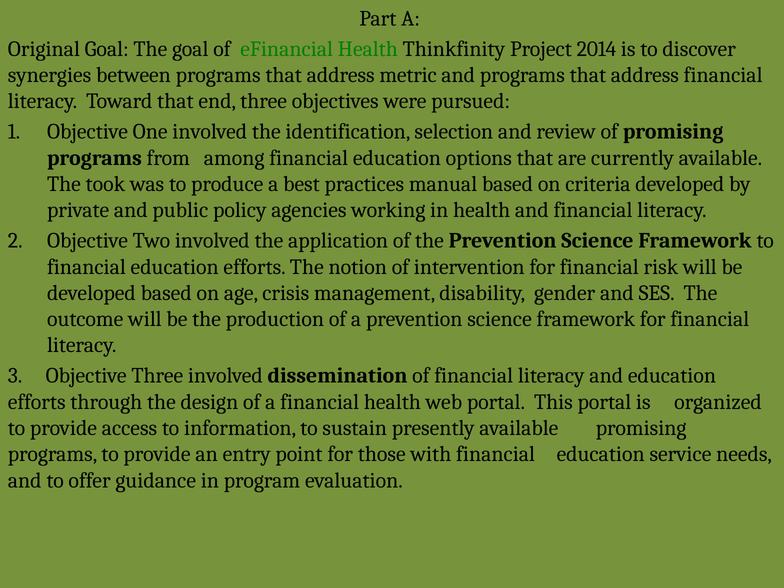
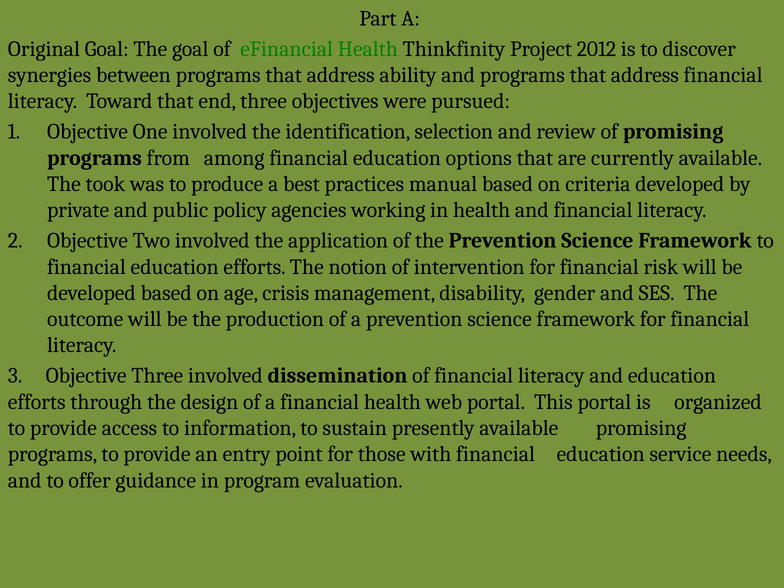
2014: 2014 -> 2012 (596, 49)
metric: metric -> ability (408, 75)
